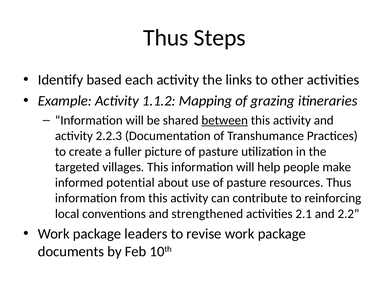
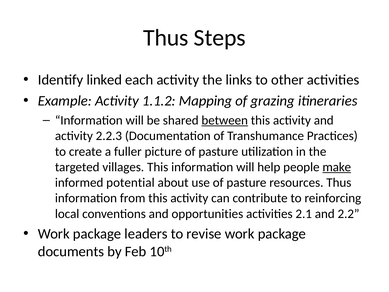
based: based -> linked (104, 80)
make underline: none -> present (337, 167)
strengthened: strengthened -> opportunities (207, 214)
